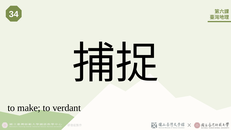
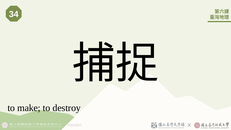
verdant: verdant -> destroy (67, 108)
